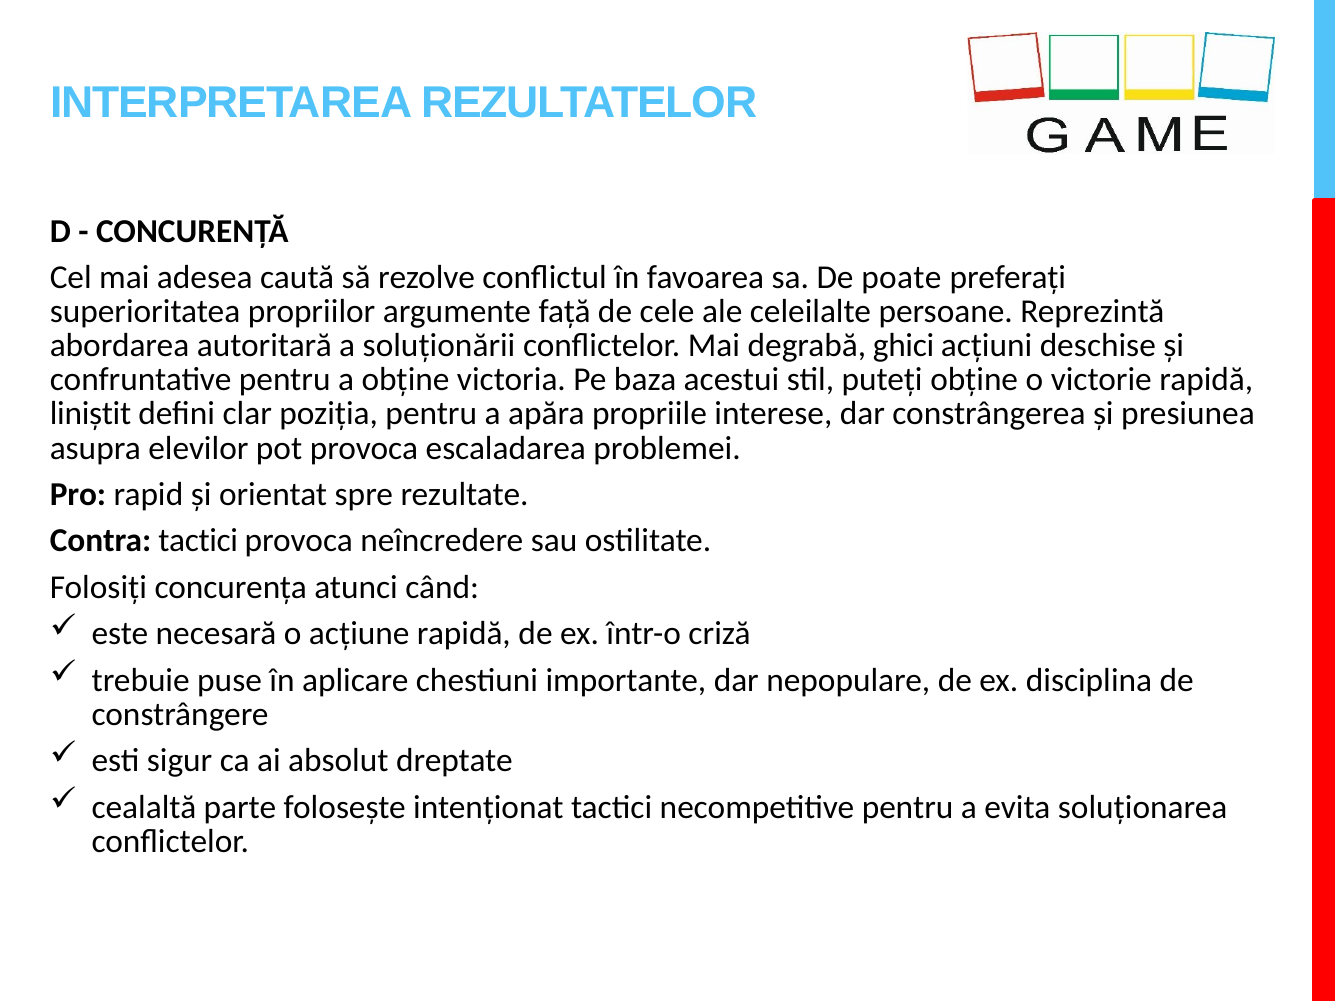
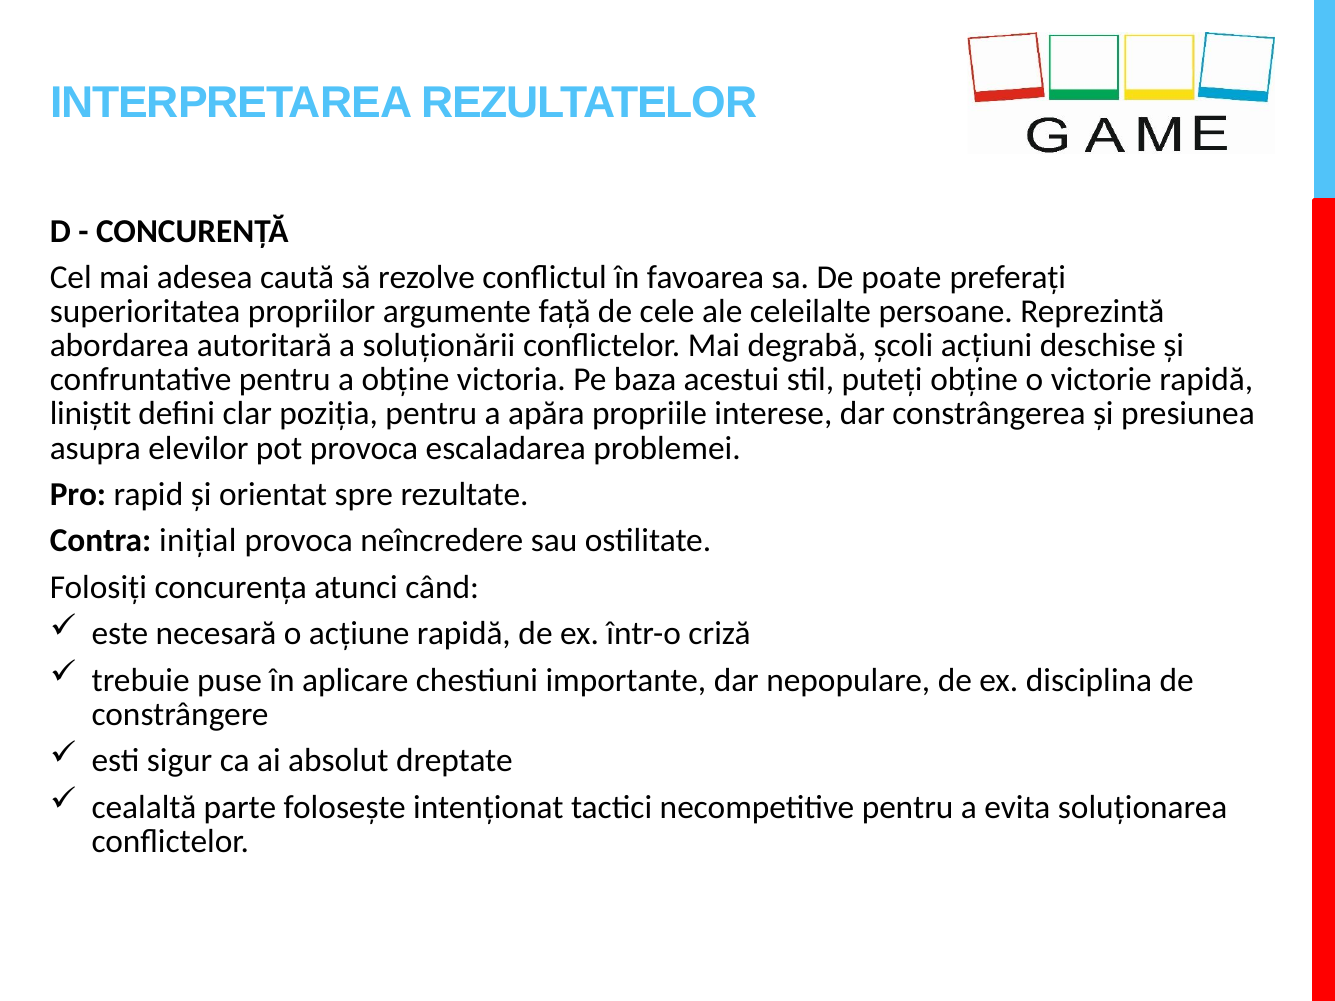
ghici: ghici -> școli (903, 346)
Contra tactici: tactici -> inițial (198, 541)
